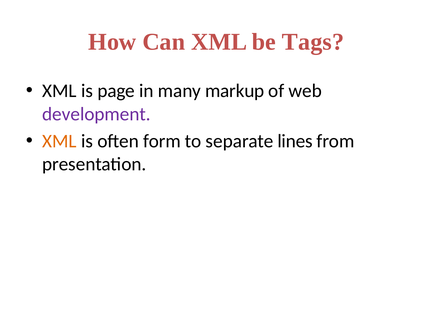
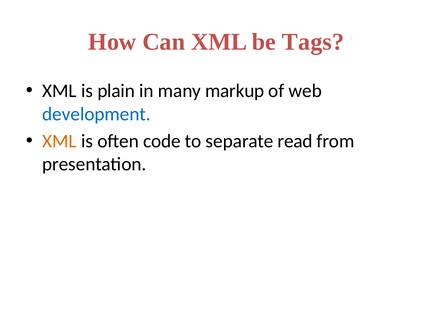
page: page -> plain (116, 91)
development colour: purple -> blue (97, 114)
form: form -> code (162, 141)
lines: lines -> read (295, 141)
